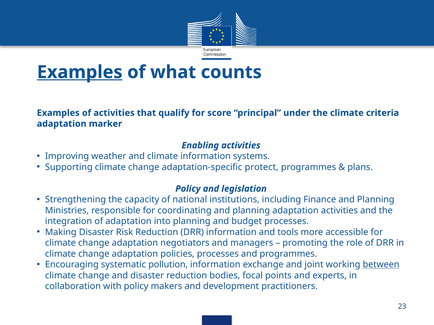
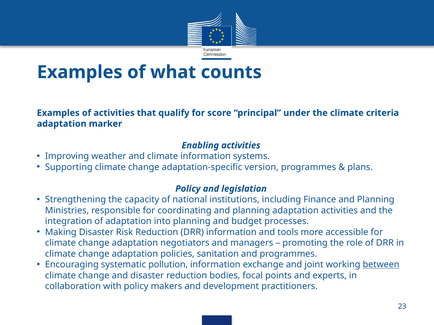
Examples underline: present -> none (80, 72)
protect: protect -> version (262, 167)
policies processes: processes -> sanitation (218, 254)
